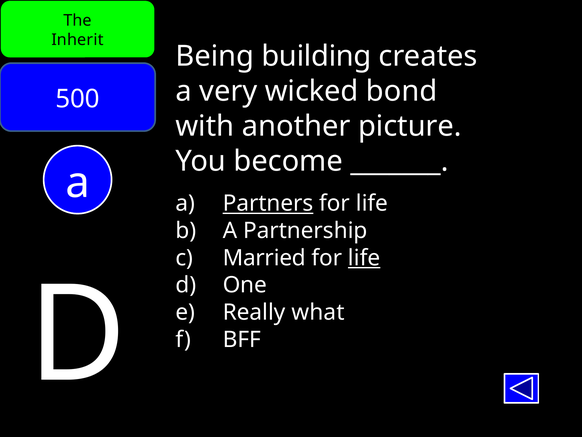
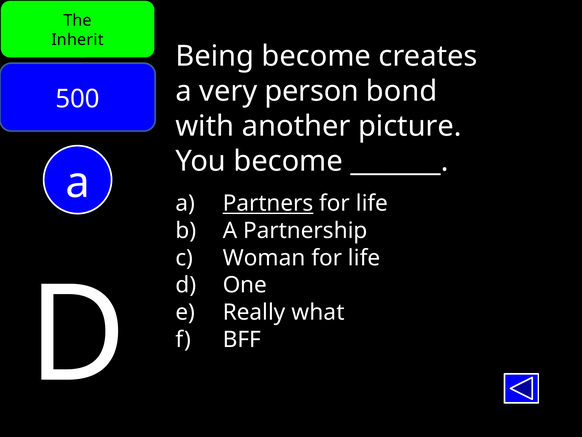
Being building: building -> become (316, 56)
wicked: wicked -> person (312, 91)
Married: Married -> Woman (264, 258)
life underline: present -> none (364, 258)
